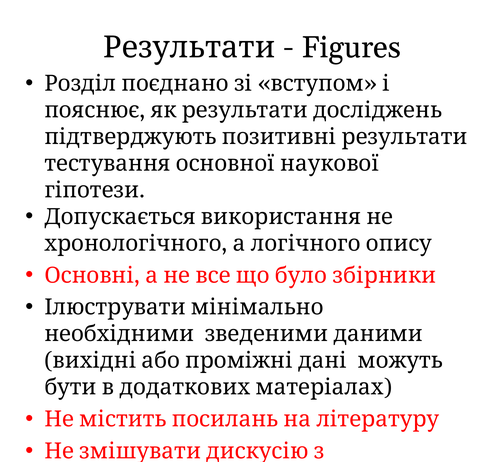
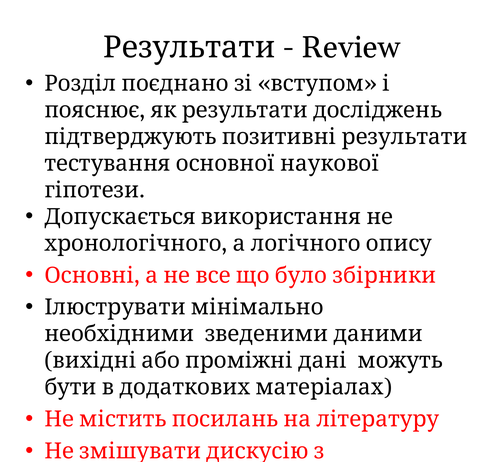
Figures: Figures -> Review (351, 47)
